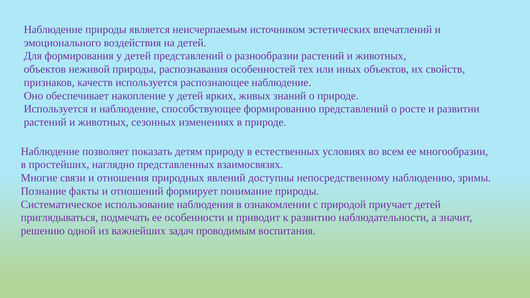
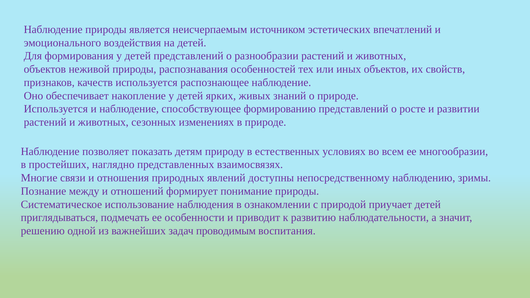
факты: факты -> между (84, 191)
